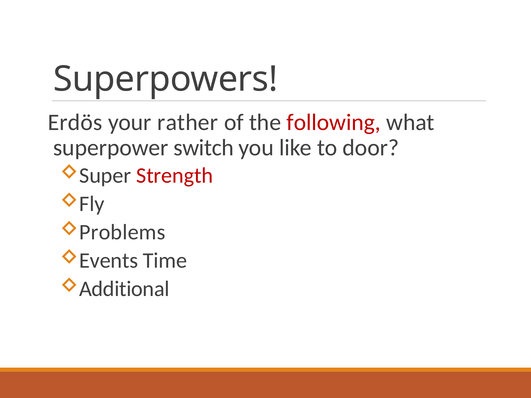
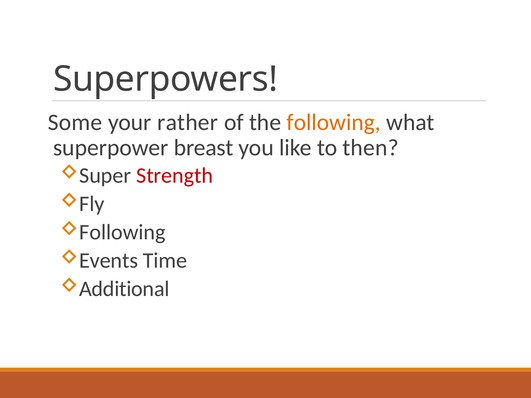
Erdös: Erdös -> Some (75, 122)
following colour: red -> orange (334, 122)
switch: switch -> breast (204, 148)
door: door -> then (371, 148)
Problems: Problems -> Following (122, 232)
